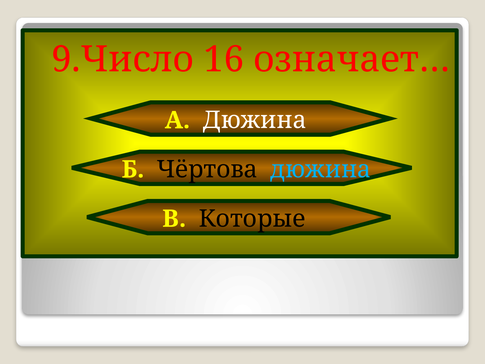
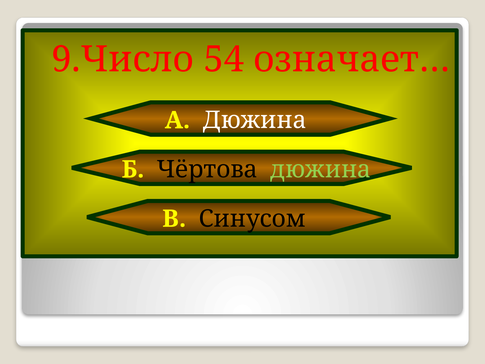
16: 16 -> 54 (224, 60)
дюжина colour: light blue -> light green (321, 169)
Которые: Которые -> Синусом (252, 219)
